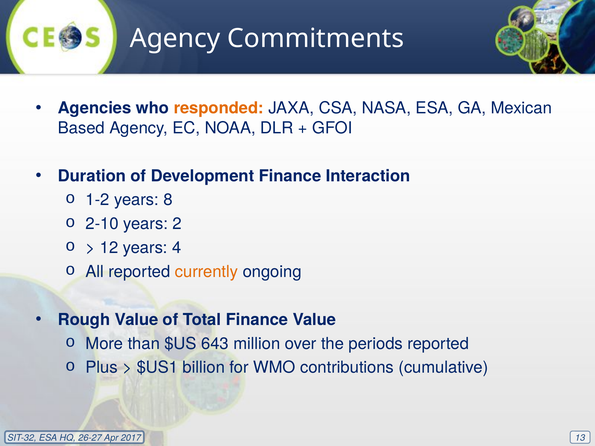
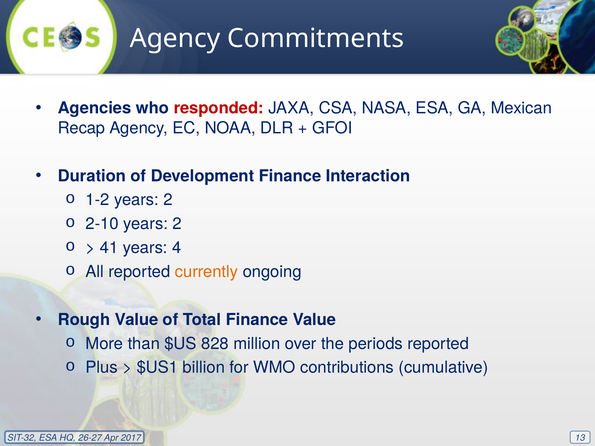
responded colour: orange -> red (219, 108)
Based: Based -> Recap (81, 128)
1-2 years 8: 8 -> 2 (168, 200)
12: 12 -> 41 (109, 248)
643: 643 -> 828 (215, 344)
